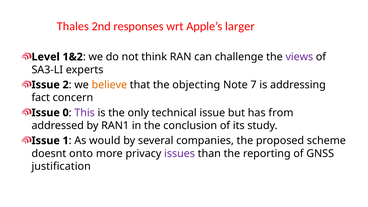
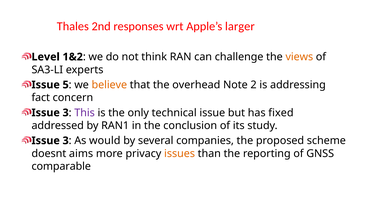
views colour: purple -> orange (299, 57)
2: 2 -> 5 (66, 85)
objecting: objecting -> overhead (196, 85)
7: 7 -> 2 (254, 85)
0: 0 -> 3 (66, 113)
from: from -> fixed (281, 113)
1: 1 -> 3 (66, 141)
onto: onto -> aims (81, 154)
issues colour: purple -> orange (180, 154)
justification: justification -> comparable (61, 166)
